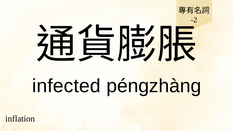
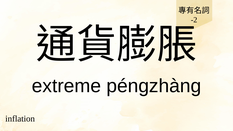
infected: infected -> extreme (66, 86)
